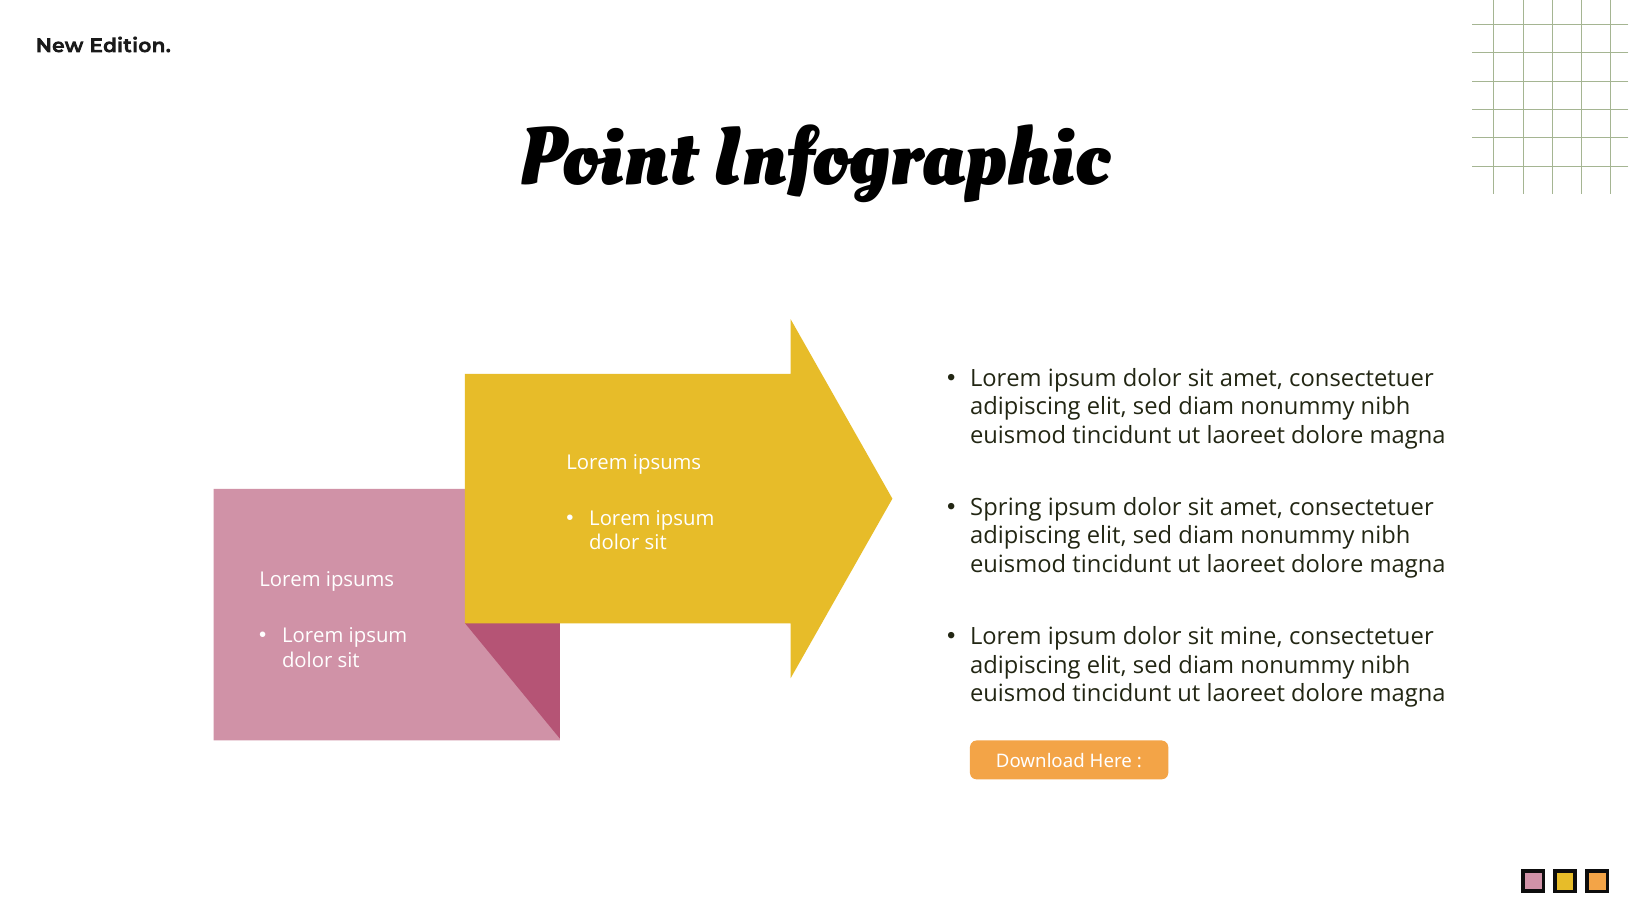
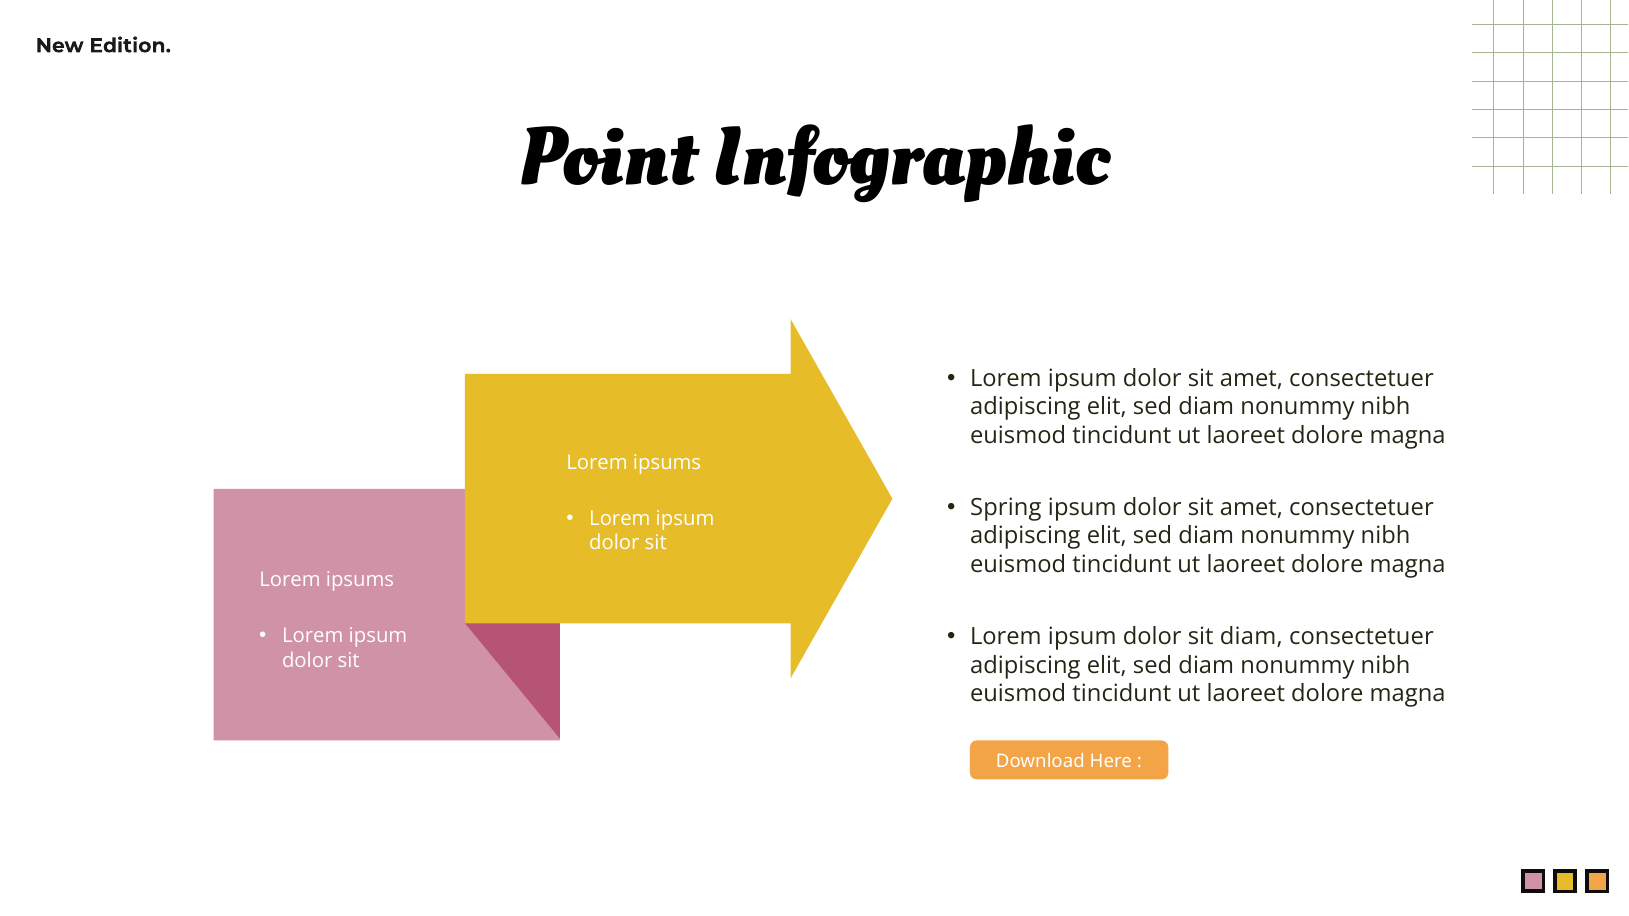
sit mine: mine -> diam (1251, 637)
